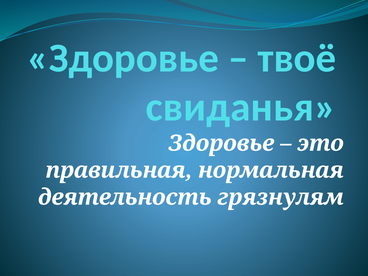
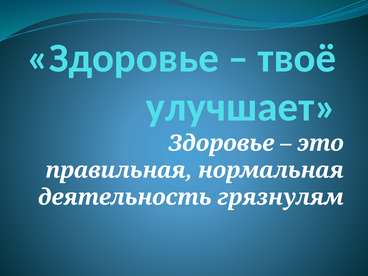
свиданья: свиданья -> улучшает (241, 107)
